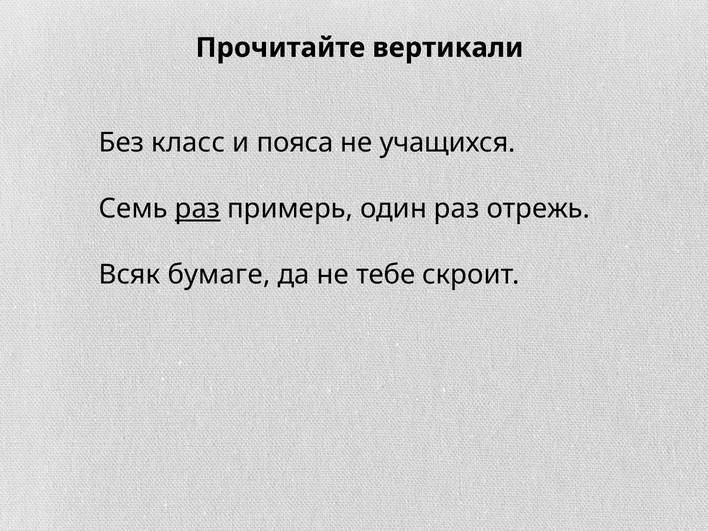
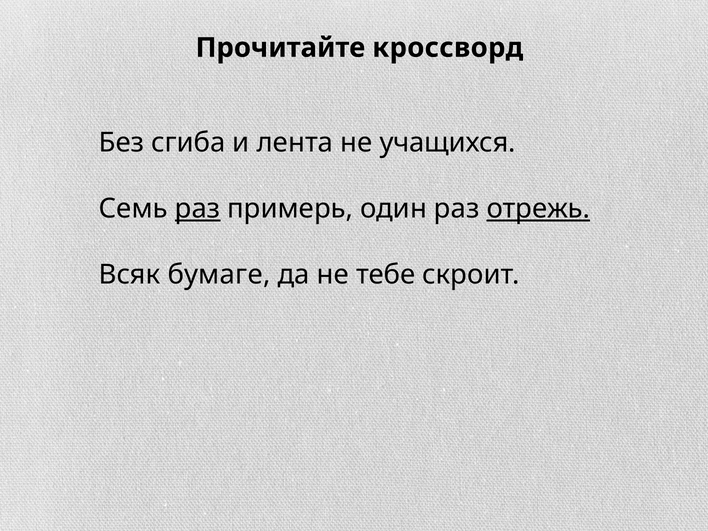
вертикали: вертикали -> кроссворд (448, 48)
класс: класс -> сгиба (188, 142)
пояса: пояса -> лента (295, 142)
отрежь underline: none -> present (538, 209)
